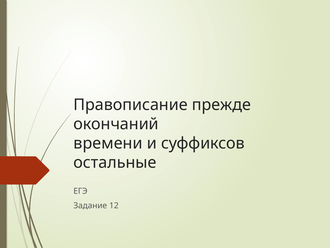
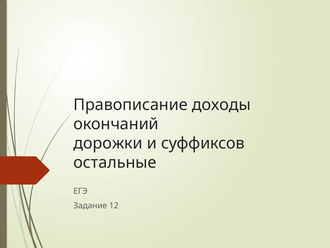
прежде: прежде -> доходы (221, 104)
времени: времени -> дорожки (108, 143)
